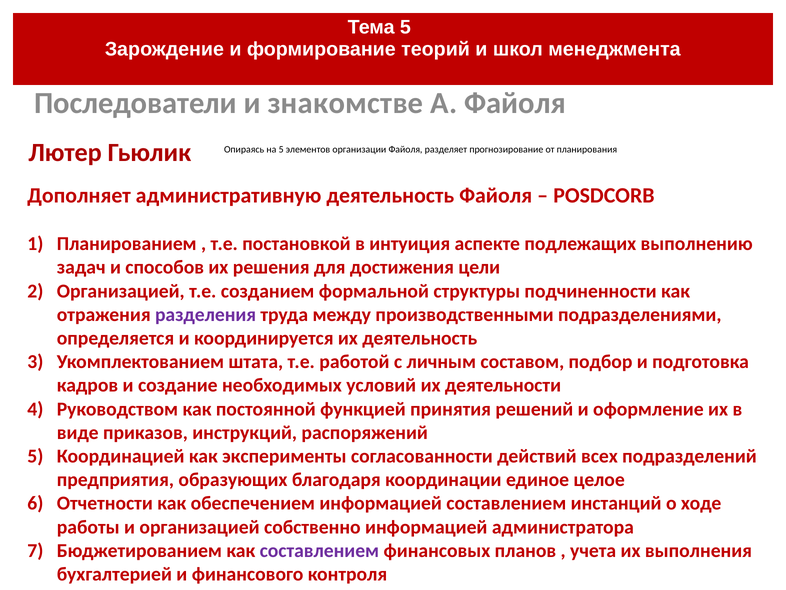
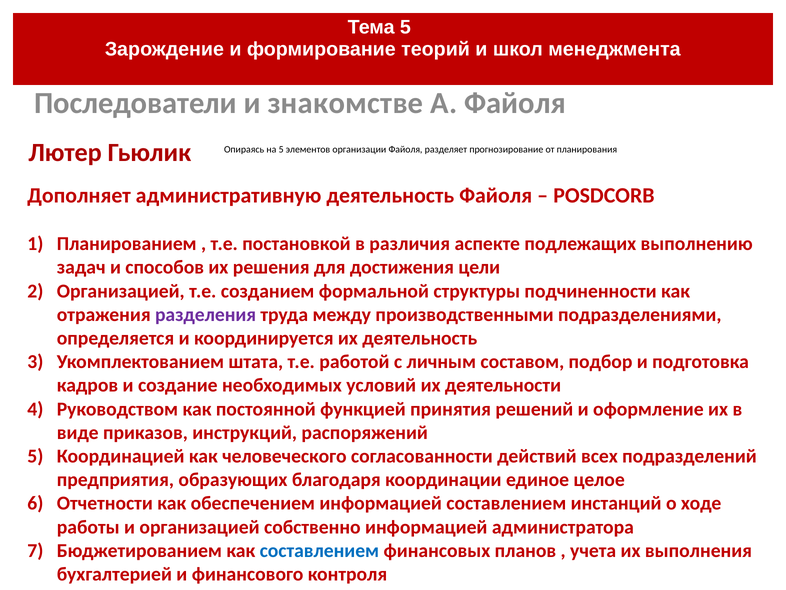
интуиция: интуиция -> различия (410, 244)
эксперименты: эксперименты -> человеческого (284, 456)
составлением colour: purple -> blue (319, 550)
